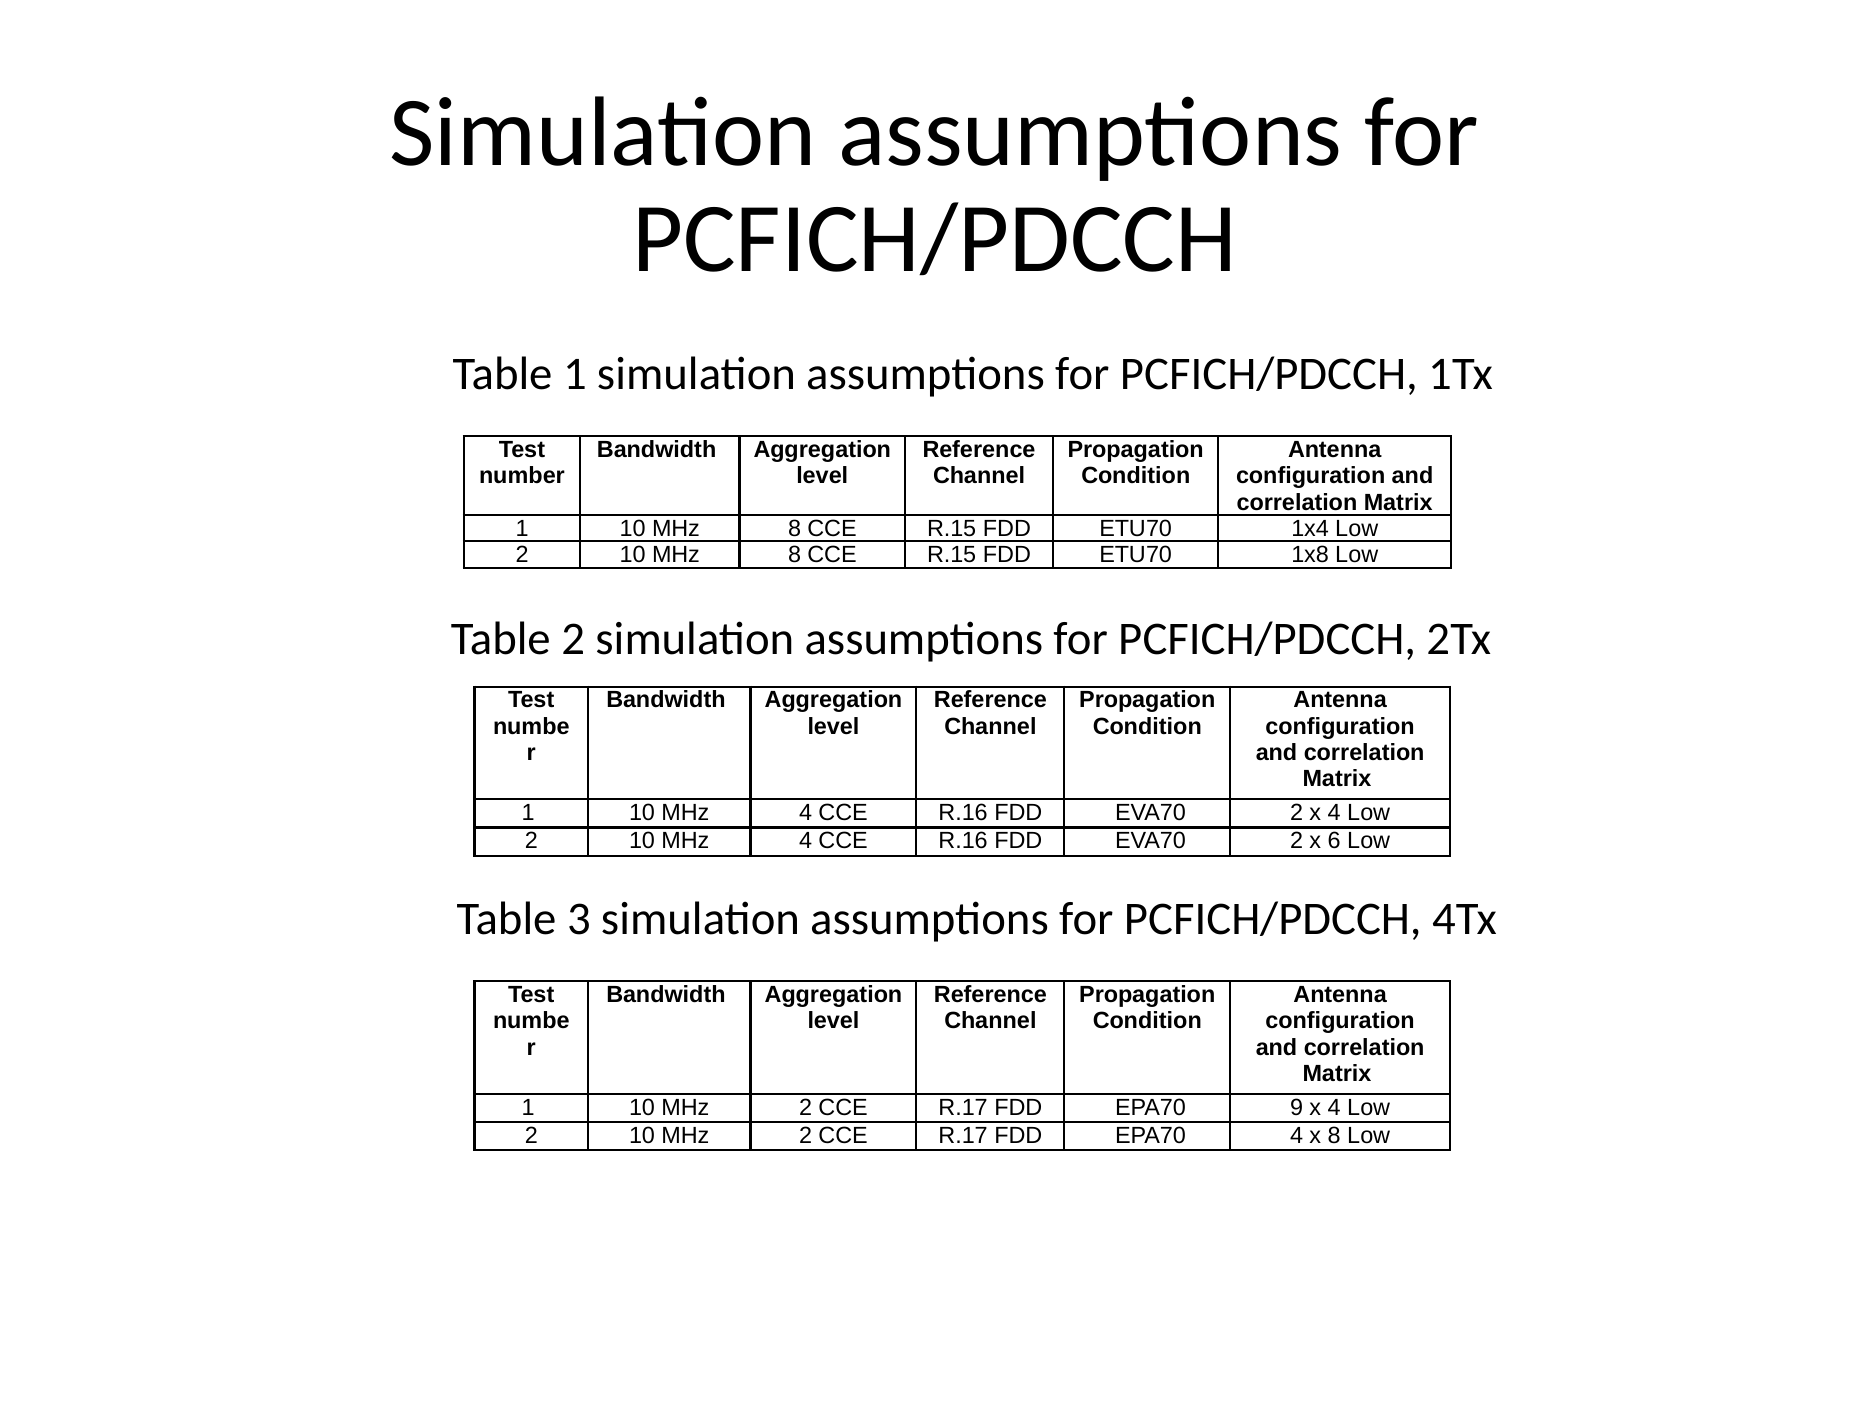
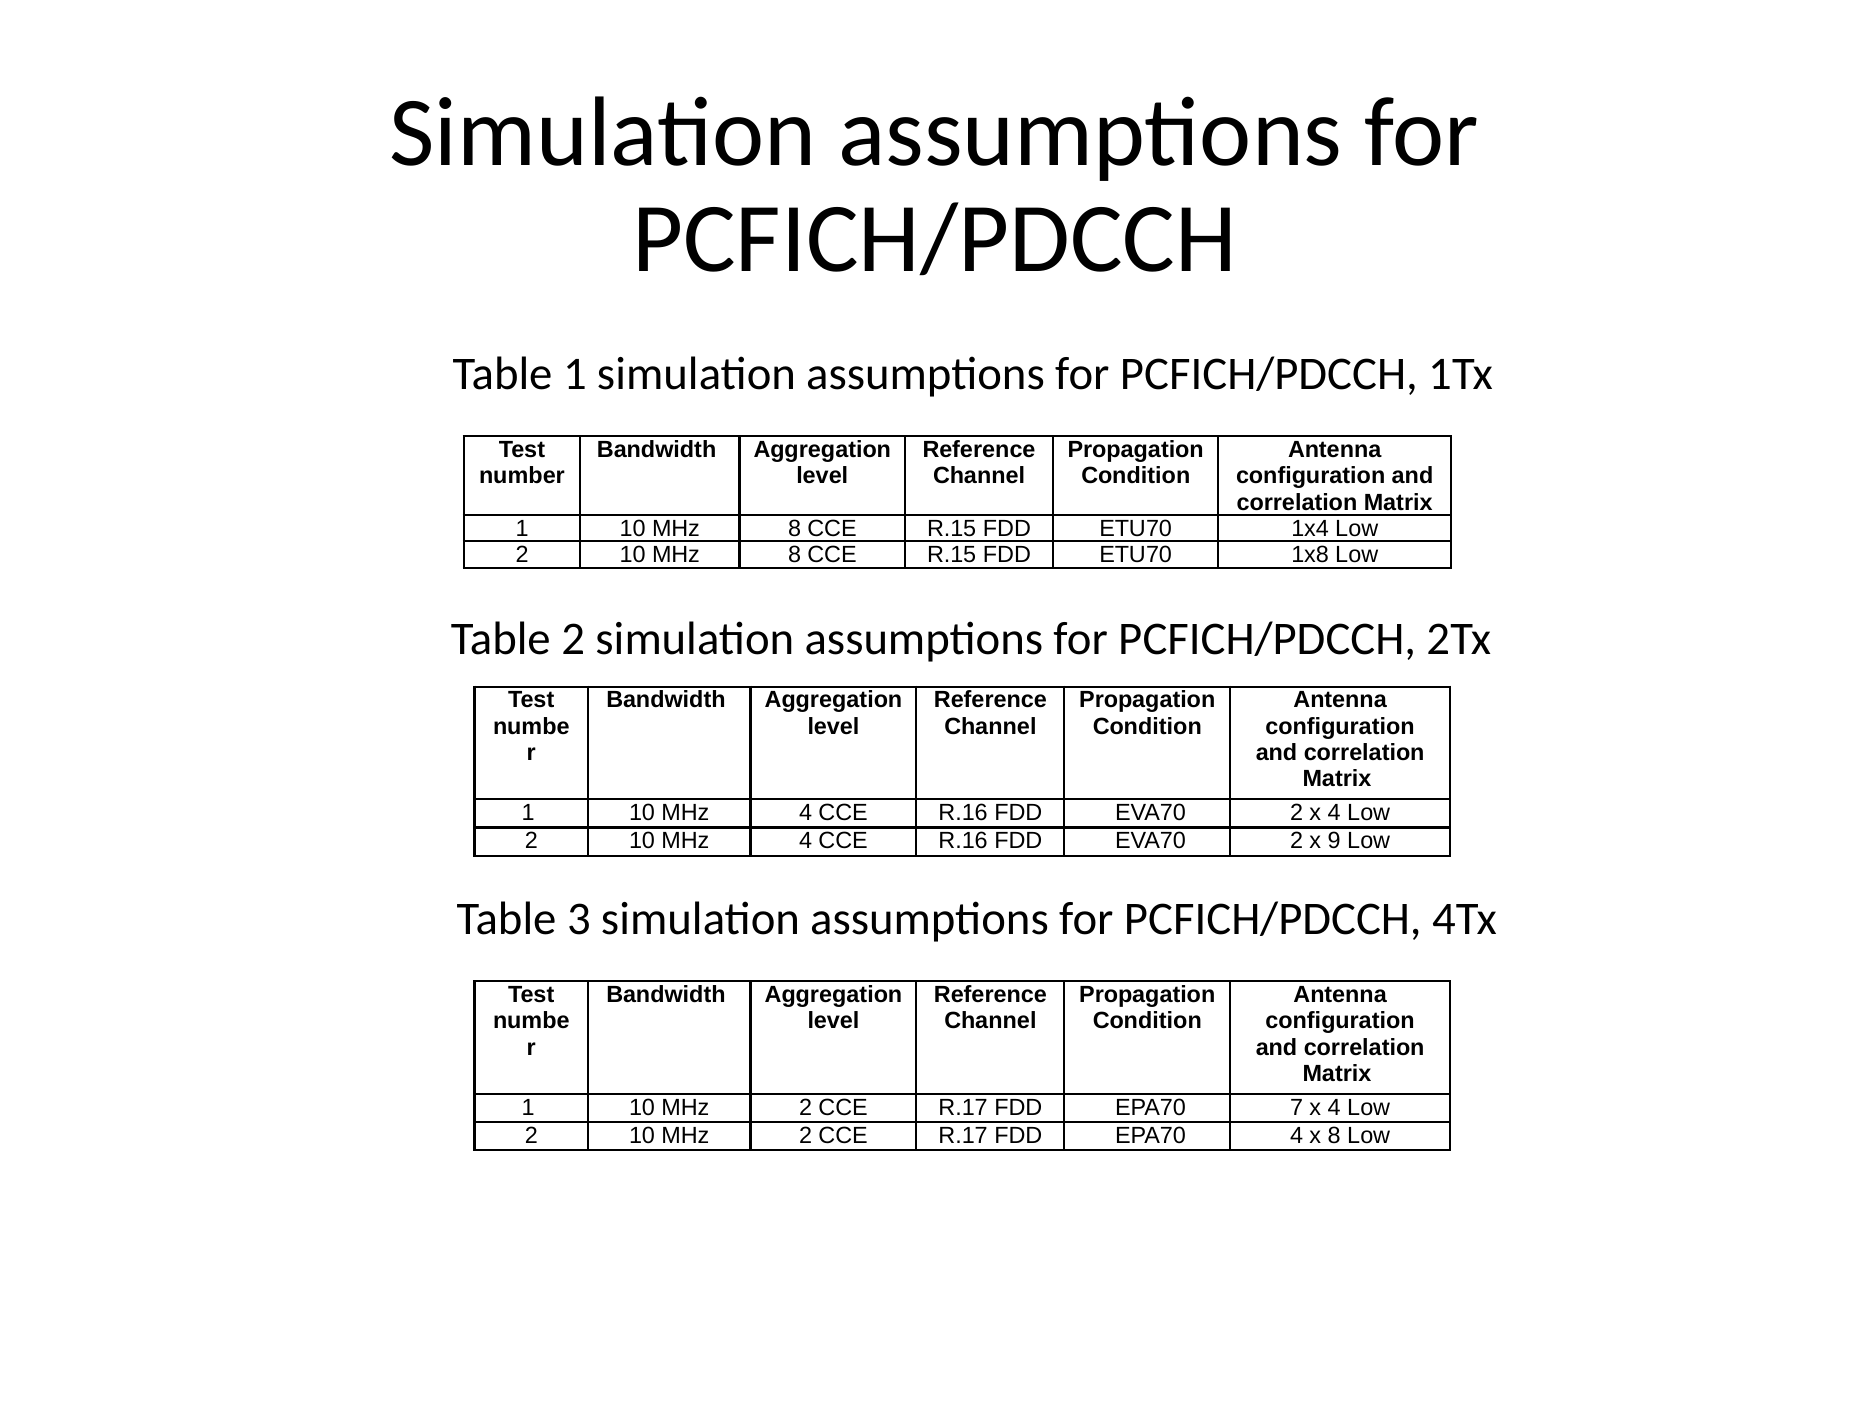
6: 6 -> 9 (1334, 841)
9: 9 -> 7 (1297, 1107)
